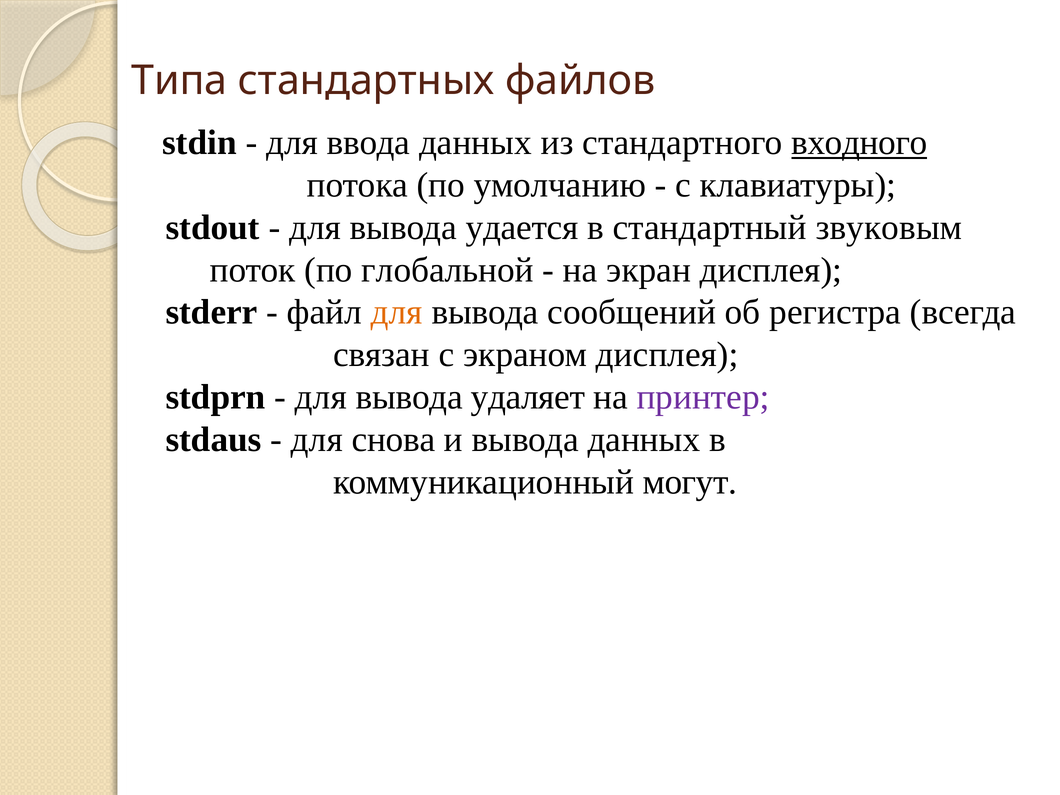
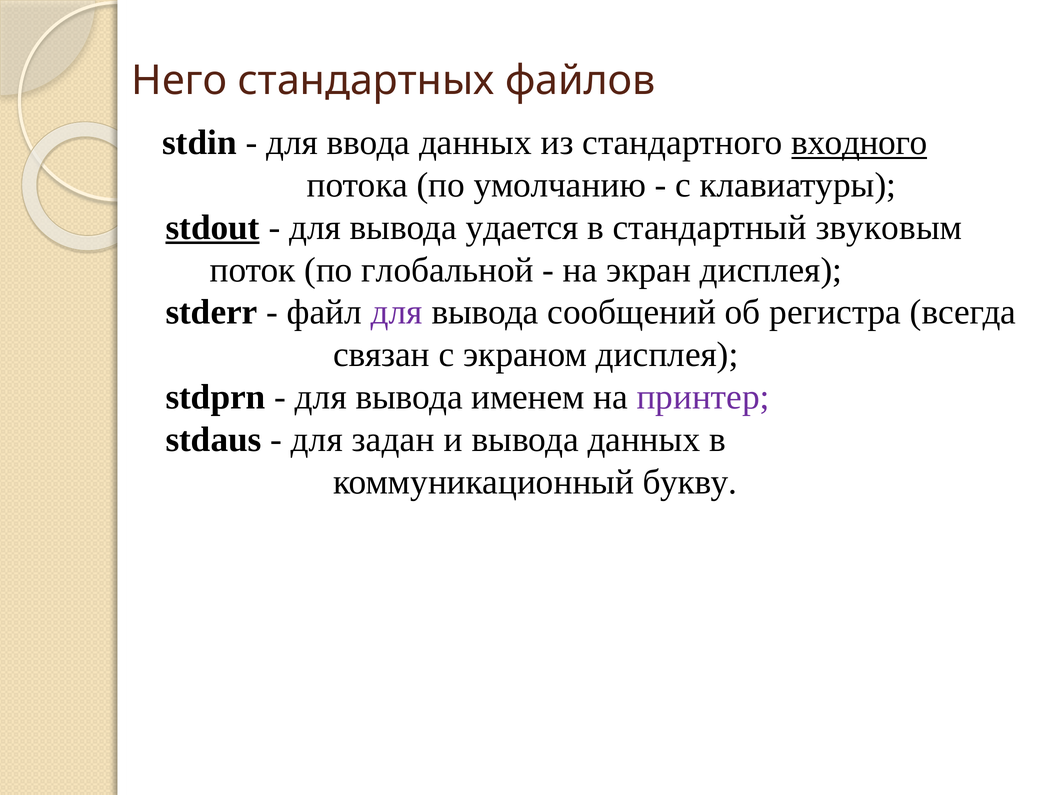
Типа: Типа -> Него (179, 80)
stdout underline: none -> present (213, 228)
для colour: orange -> purple (397, 312)
удаляет: удаляет -> именем (528, 397)
снова: снова -> задан (393, 440)
могут: могут -> букву (690, 482)
